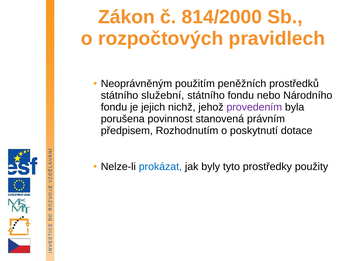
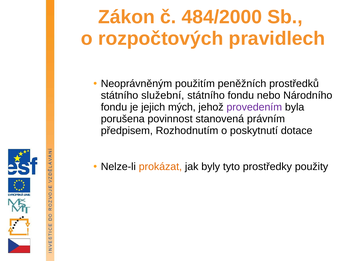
814/2000: 814/2000 -> 484/2000 (222, 17)
nichž: nichž -> mých (182, 107)
prokázat colour: blue -> orange (160, 167)
